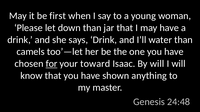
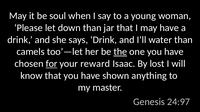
first: first -> soul (58, 16)
the underline: none -> present (120, 52)
toward: toward -> reward (95, 64)
By will: will -> lost (157, 64)
24:48: 24:48 -> 24:97 (179, 102)
